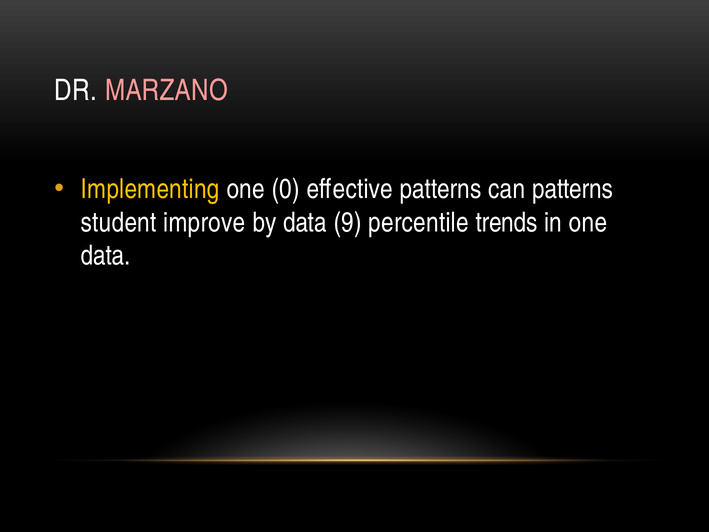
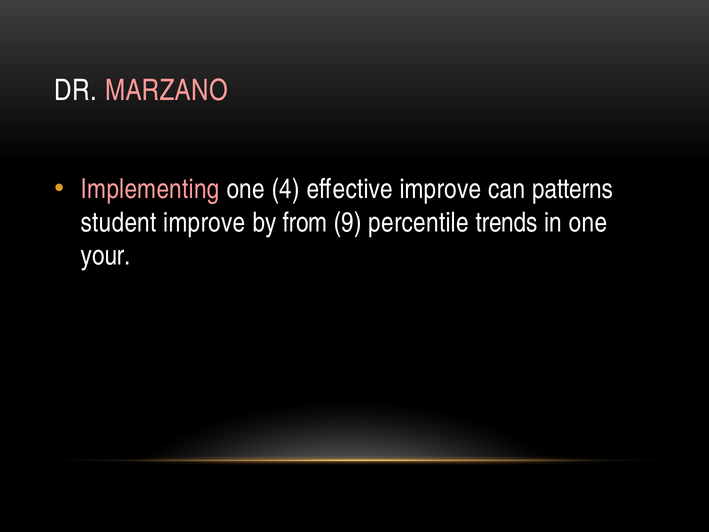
Implementing colour: yellow -> pink (150, 189)
0: 0 -> 4 (286, 189)
effective patterns: patterns -> improve (440, 189)
by data: data -> from (305, 222)
data: data -> your (106, 255)
